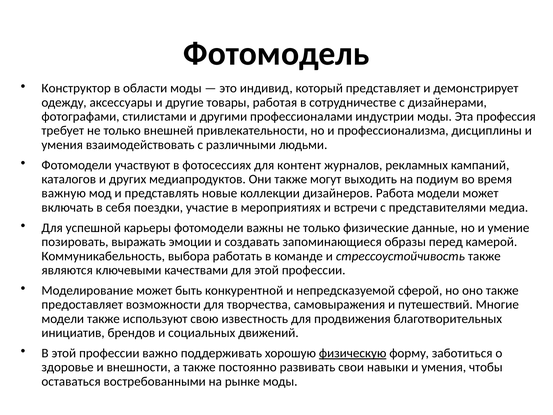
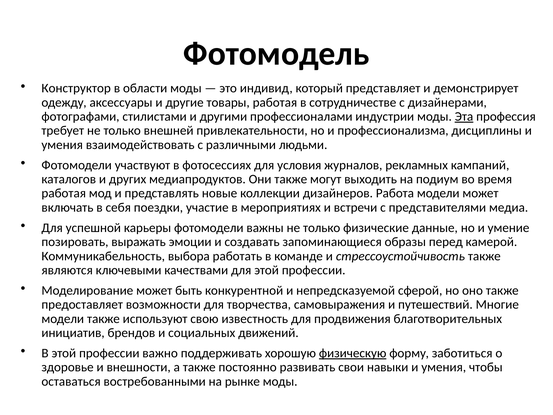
Эта underline: none -> present (464, 116)
контент: контент -> условия (299, 165)
важную: важную -> работая (64, 193)
